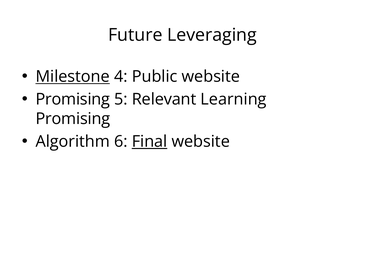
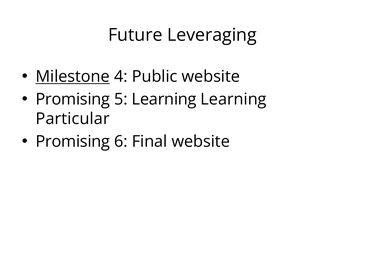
5 Relevant: Relevant -> Learning (164, 99)
Promising: Promising -> Particular (73, 119)
Algorithm: Algorithm -> Promising (73, 141)
Final underline: present -> none (150, 141)
